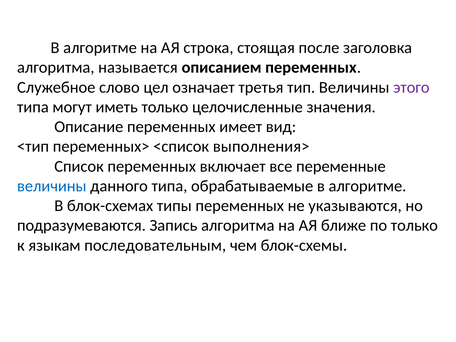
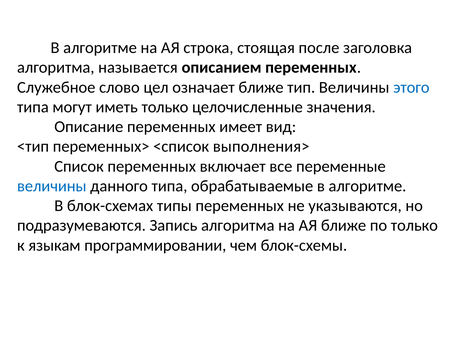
означает третья: третья -> ближе (261, 87)
этого colour: purple -> blue (411, 87)
последовательным: последовательным -> программировании (155, 245)
